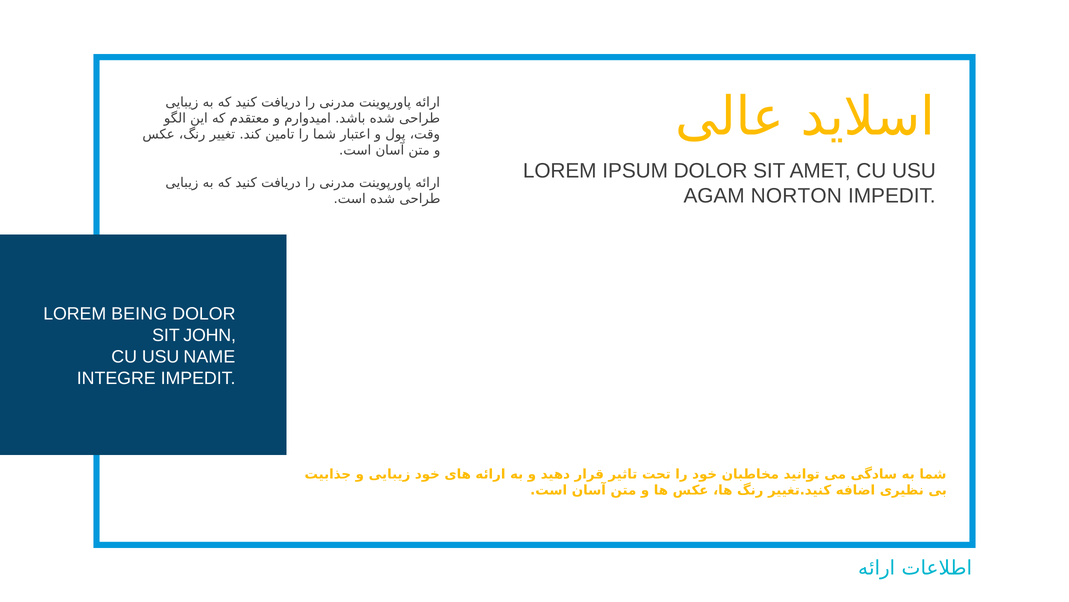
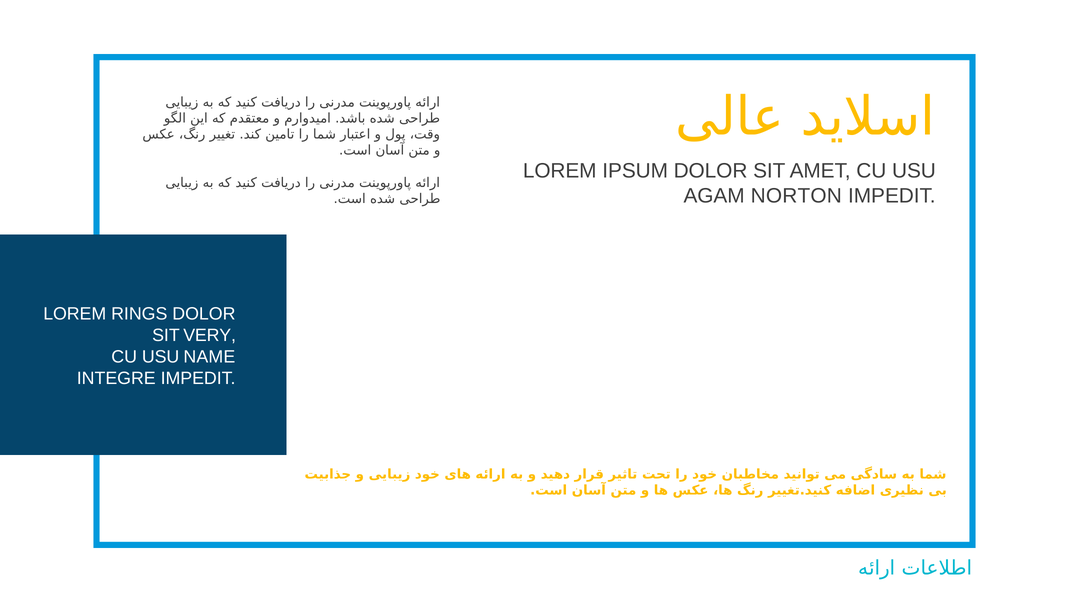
BEING: BEING -> RINGS (139, 314)
JOHN: JOHN -> VERY (210, 335)
